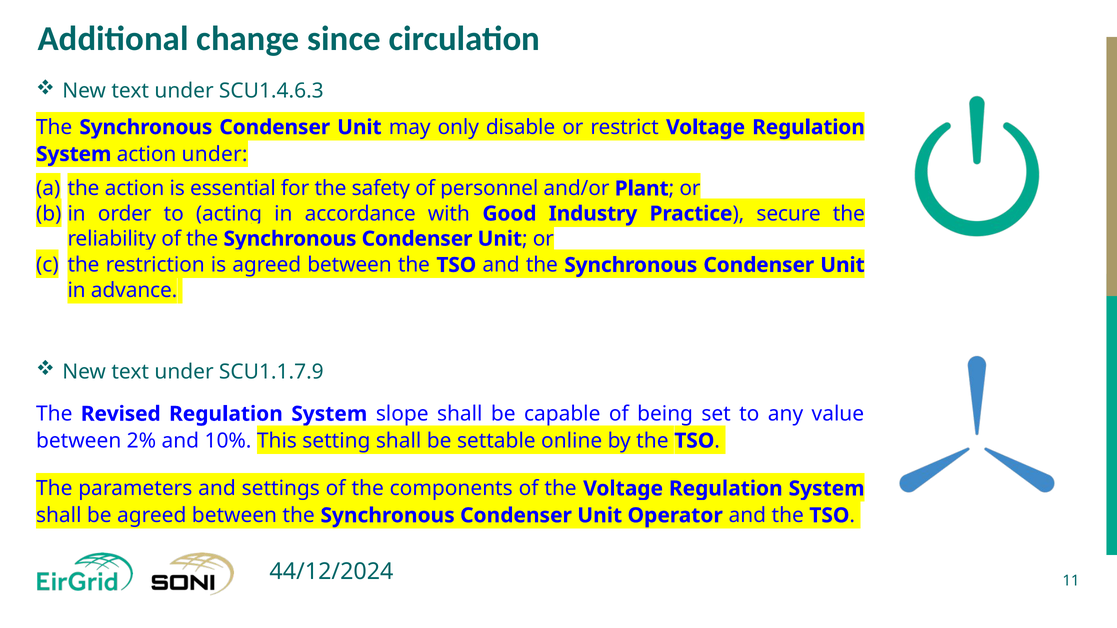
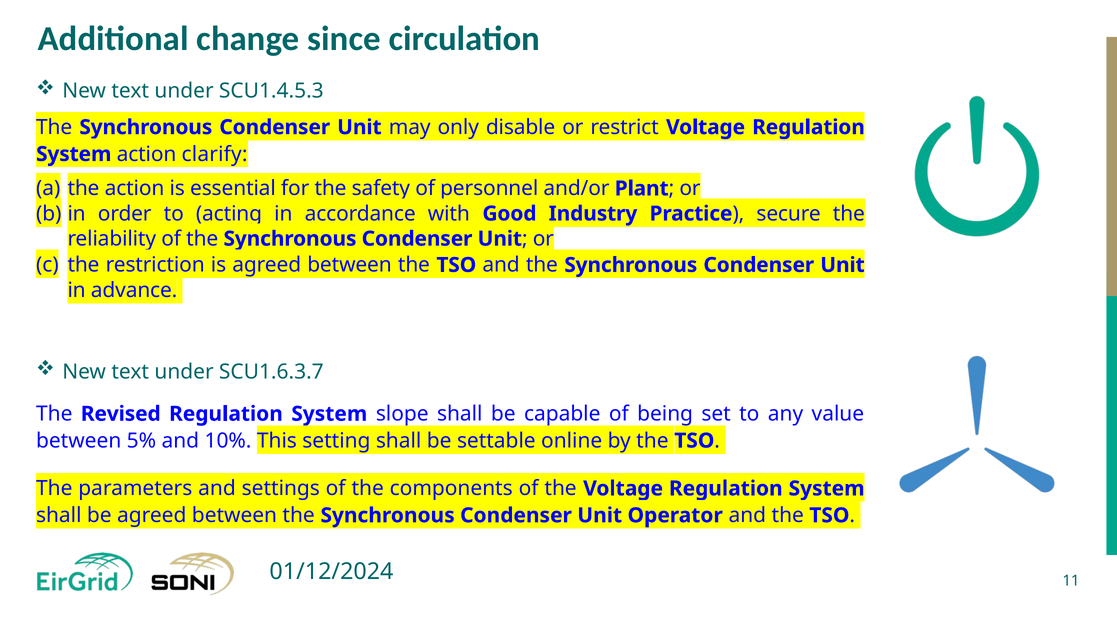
SCU1.4.6.3: SCU1.4.6.3 -> SCU1.4.5.3 (271, 91)
action under: under -> clarify (215, 154)
SCU1.1.7.9: SCU1.1.7.9 -> SCU1.6.3.7 (271, 372)
2%: 2% -> 5% (141, 441)
44/12/2024: 44/12/2024 -> 01/12/2024 (331, 572)
